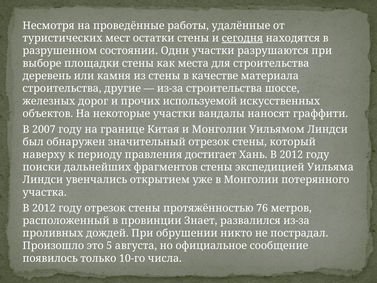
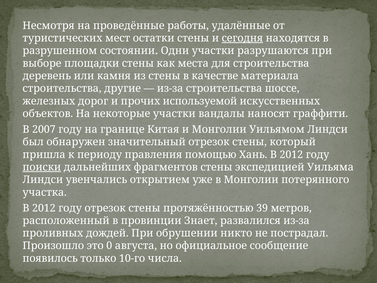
наверху: наверху -> пришла (44, 154)
достигает: достигает -> помощью (211, 154)
поиски underline: none -> present (42, 167)
76: 76 -> 39 (262, 208)
5: 5 -> 0 (109, 246)
